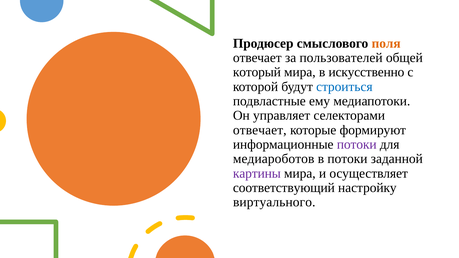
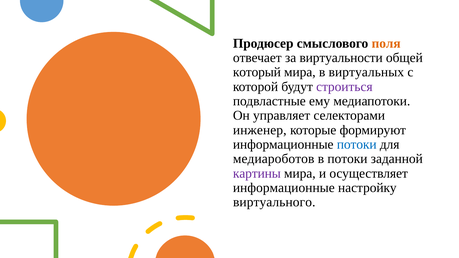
пользователей: пользователей -> виртуальности (341, 58)
искусственно: искусственно -> виртуальных (366, 72)
строиться colour: blue -> purple (344, 87)
отвечает: отвечает -> инженер (260, 130)
потоки colour: purple -> blue (357, 145)
соответствующий: соответствующий -> информационные (284, 188)
